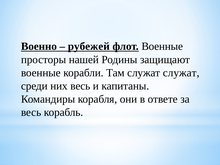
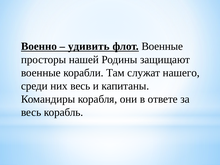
рубежей: рубежей -> удивить (89, 46)
служат служат: служат -> нашего (181, 73)
